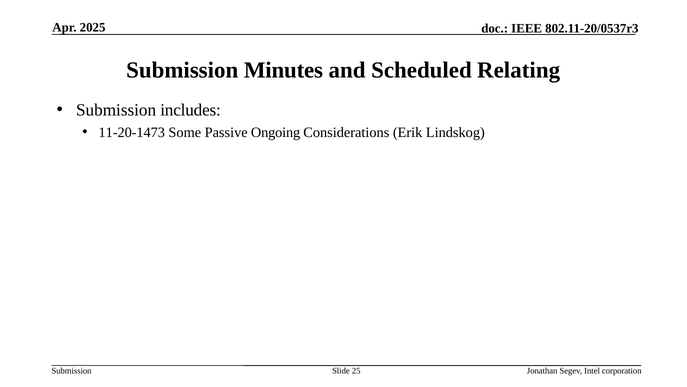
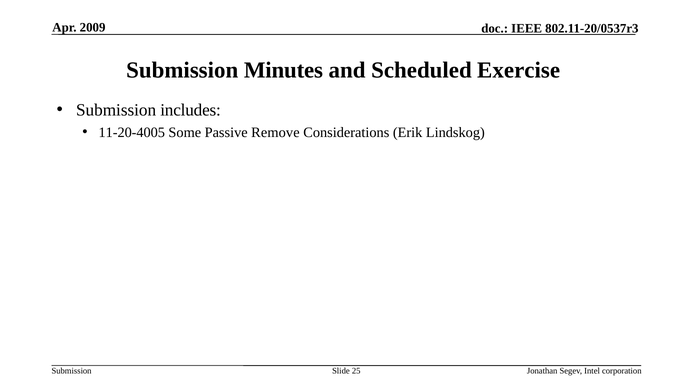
2025: 2025 -> 2009 (93, 27)
Relating: Relating -> Exercise (519, 70)
11-20-1473: 11-20-1473 -> 11-20-4005 (132, 132)
Ongoing: Ongoing -> Remove (275, 132)
